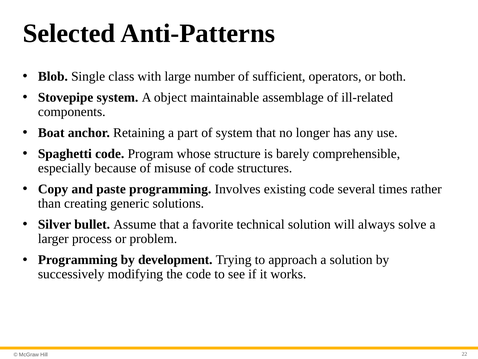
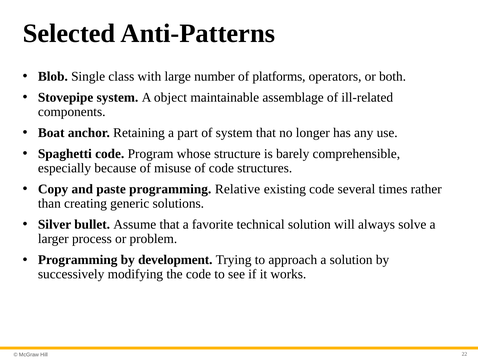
sufficient: sufficient -> platforms (279, 76)
Involves: Involves -> Relative (238, 189)
